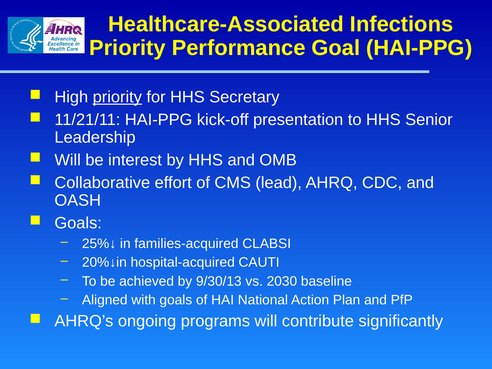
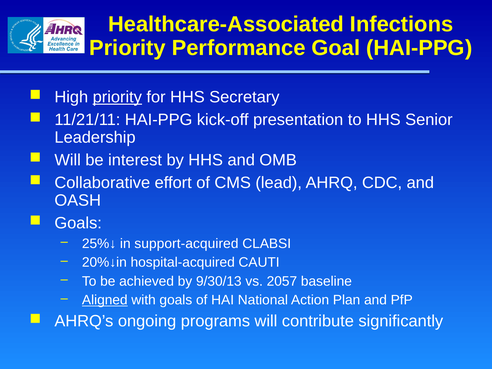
families-acquired: families-acquired -> support-acquired (186, 244)
2030: 2030 -> 2057 (282, 281)
Aligned underline: none -> present (105, 300)
